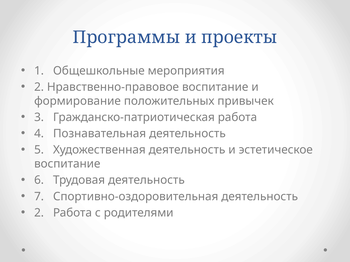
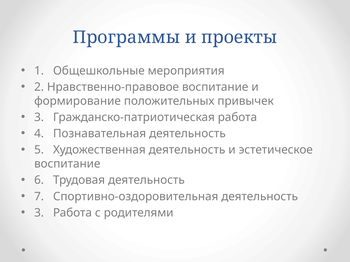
2: 2 -> 3 (39, 213)
